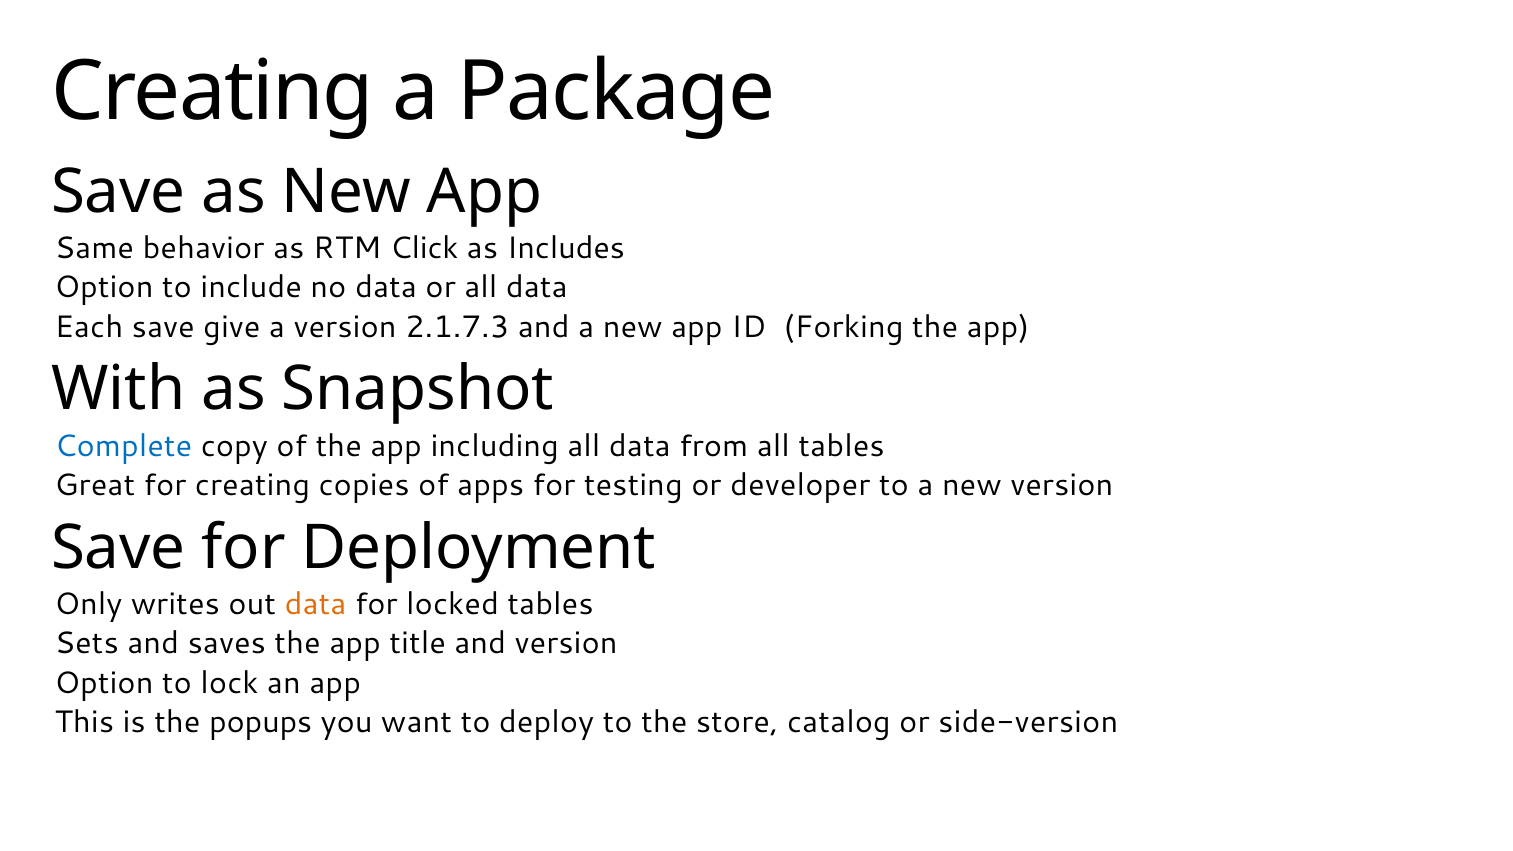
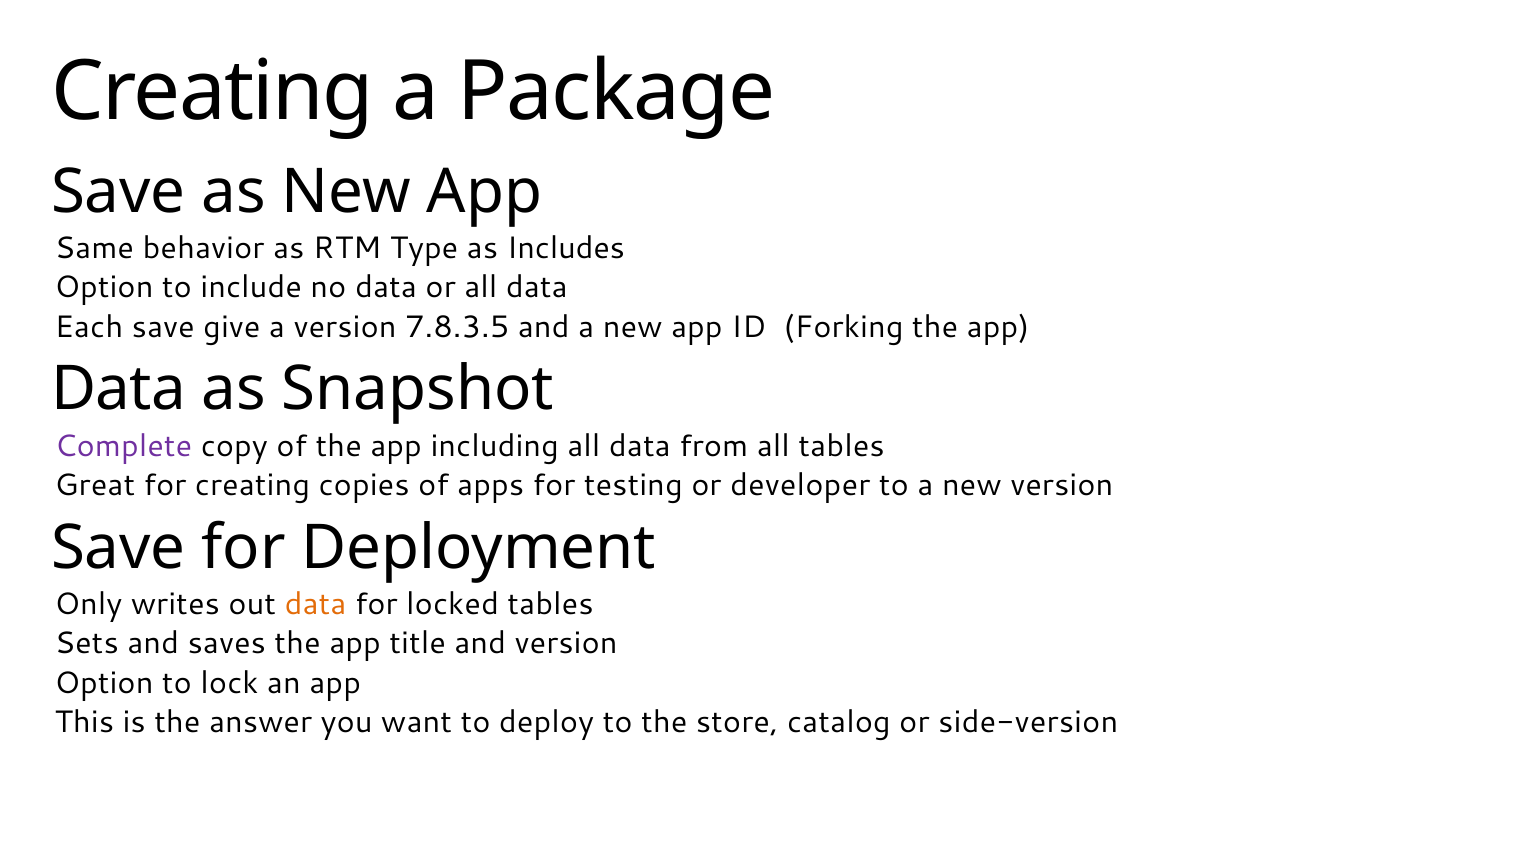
Click: Click -> Type (424, 248)
2.1.7.3: 2.1.7.3 -> 7.8.3.5 (457, 327)
With: With -> Data (119, 389)
Complete colour: blue -> purple (123, 446)
popups: popups -> answer (261, 723)
